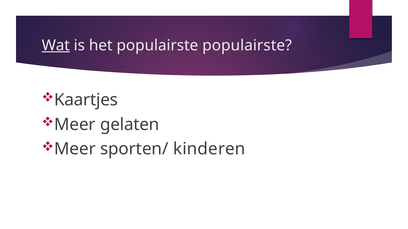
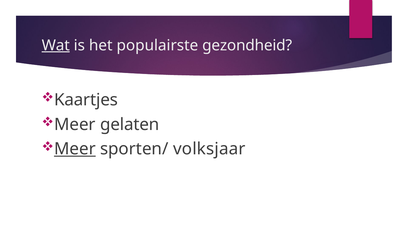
populairste populairste: populairste -> gezondheid (247, 45)
Meer underline: none -> present (75, 149)
kinderen: kinderen -> volksjaar (209, 149)
